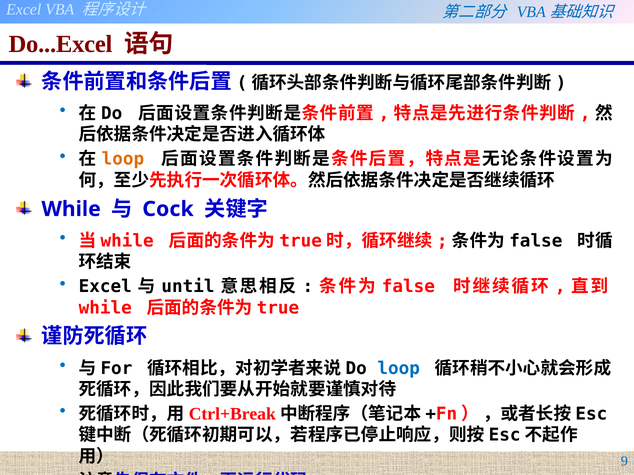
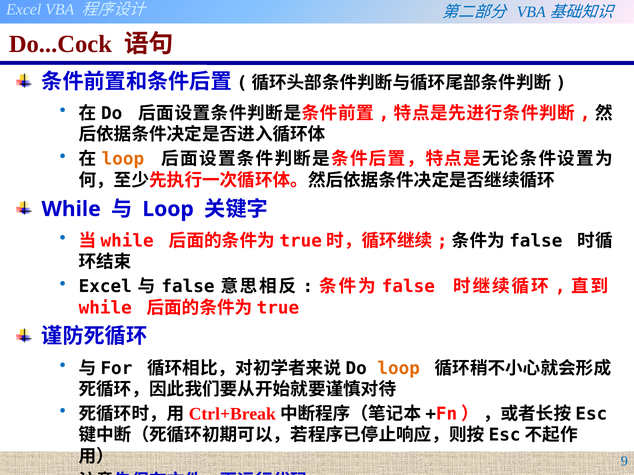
Do...Excel: Do...Excel -> Do...Cock (60, 44)
Cock: Cock -> Loop (168, 209)
until: until -> false (188, 287)
loop colour: blue -> orange (399, 369)
